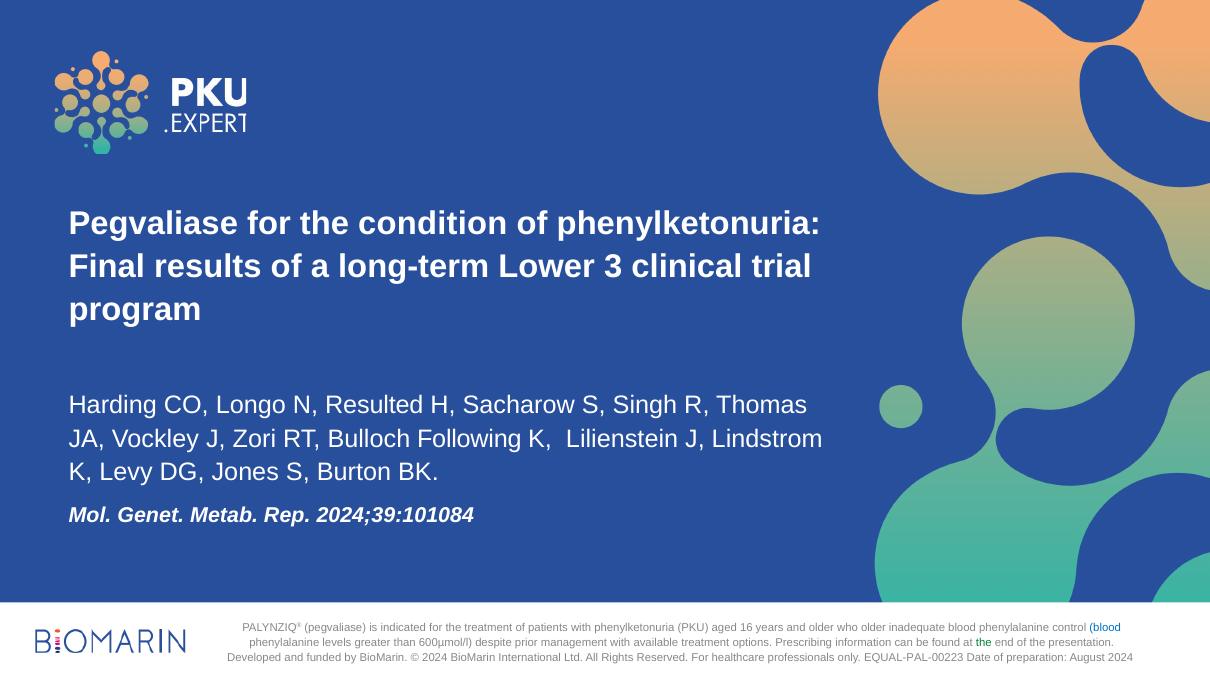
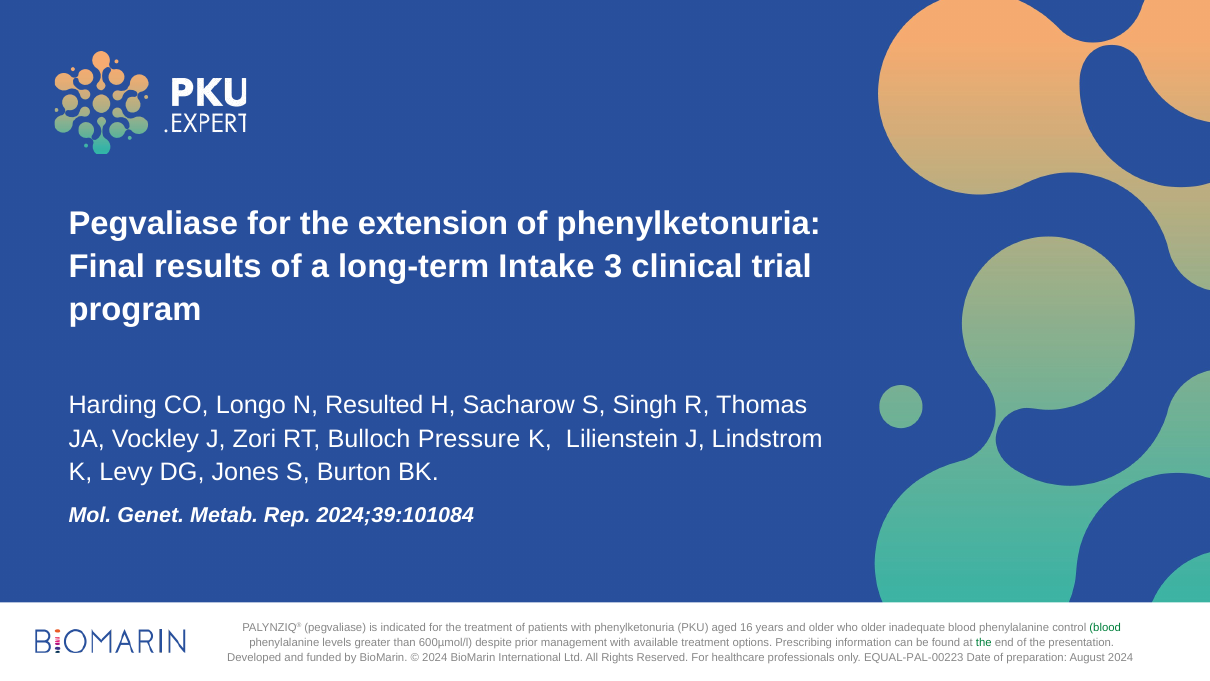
condition: condition -> extension (433, 223)
Lower: Lower -> Intake (547, 266)
Following: Following -> Pressure (469, 439)
blood colour: blue -> green (1105, 627)
